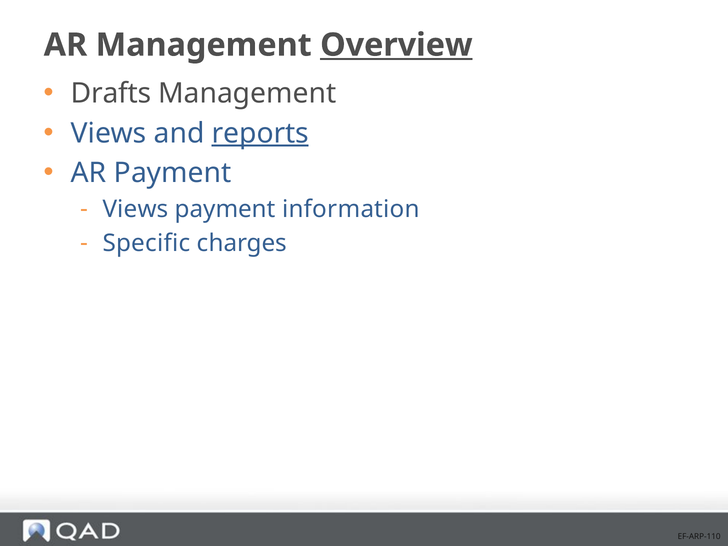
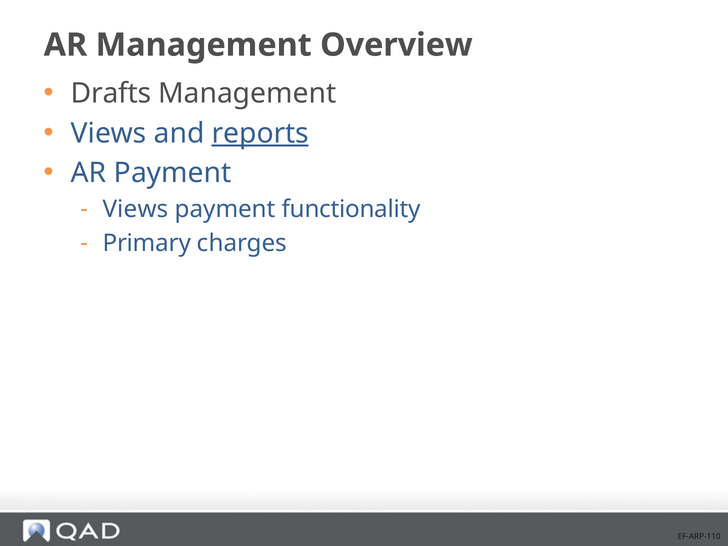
Overview underline: present -> none (396, 45)
information: information -> functionality (351, 209)
Specific: Specific -> Primary (147, 243)
